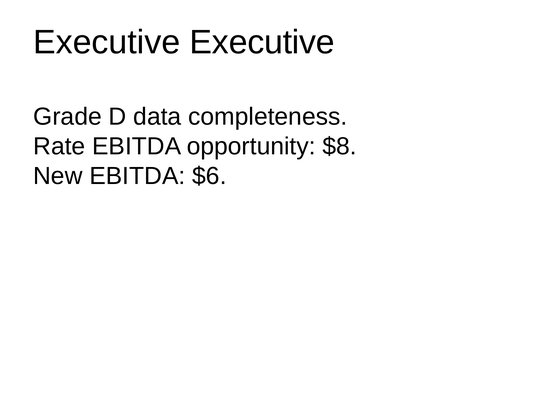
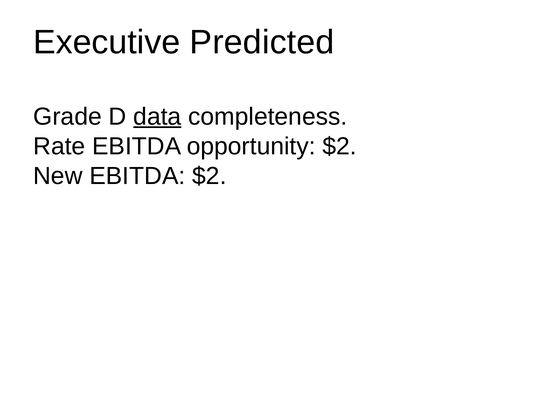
Executive Executive: Executive -> Predicted (262, 42)
data underline: none -> present (157, 116)
opportunity $8: $8 -> $2 (340, 146)
EBITDA $6: $6 -> $2 (209, 176)
